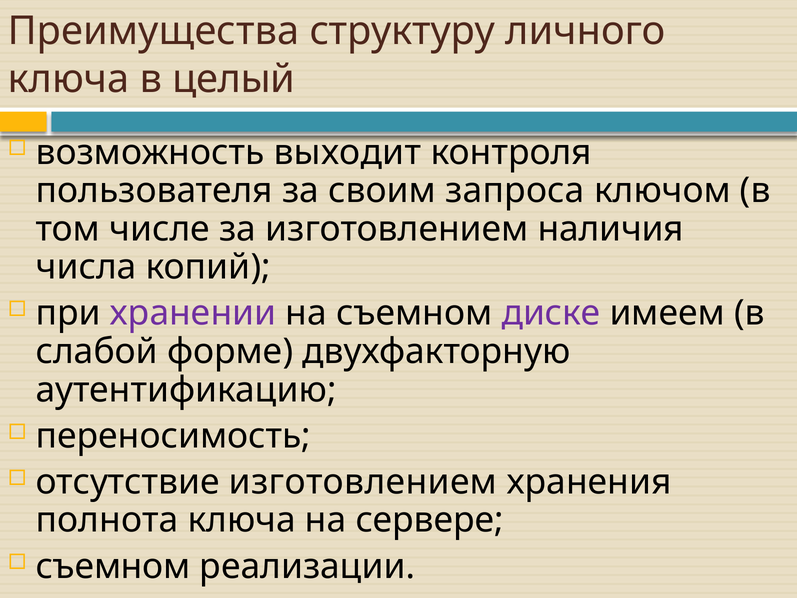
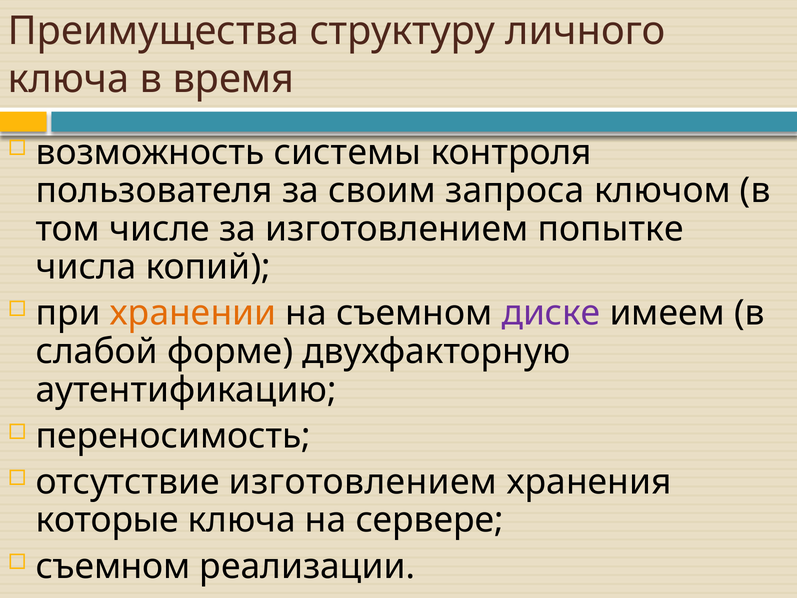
целый: целый -> время (233, 79)
выходит: выходит -> системы (348, 152)
наличия: наличия -> попытке (611, 229)
хранении colour: purple -> orange (193, 313)
полнота: полнота -> которые (107, 520)
